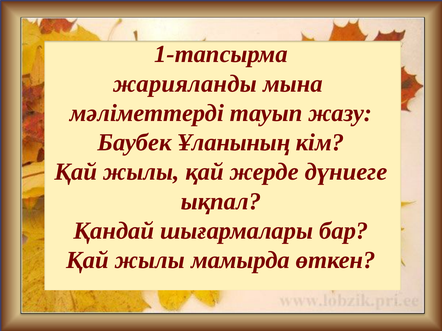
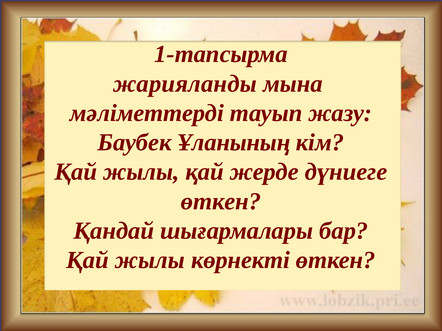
ықпал: ықпал -> өткен (221, 202)
мамырда: мамырда -> көрнекті (240, 260)
